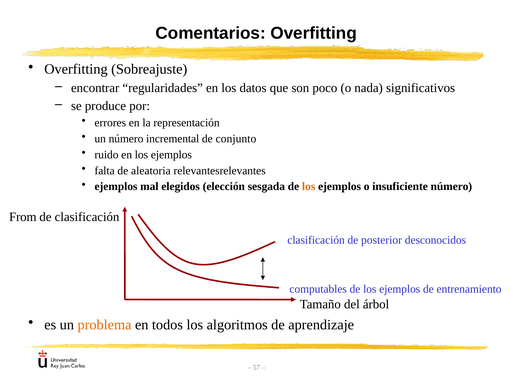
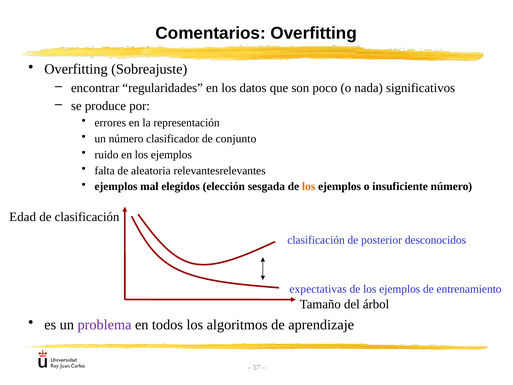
incremental: incremental -> clasificador (173, 139)
From: From -> Edad (23, 217)
computables: computables -> expectativas (318, 289)
problema colour: orange -> purple (104, 325)
